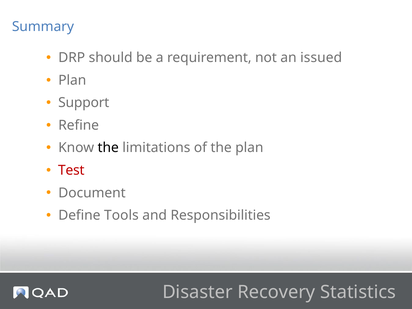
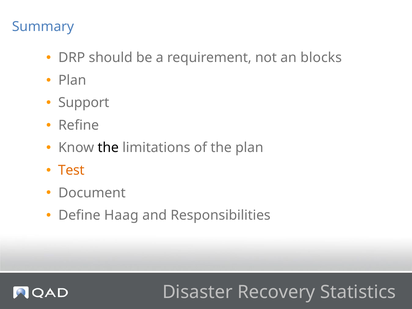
issued: issued -> blocks (321, 58)
Test colour: red -> orange (71, 170)
Tools: Tools -> Haag (121, 215)
